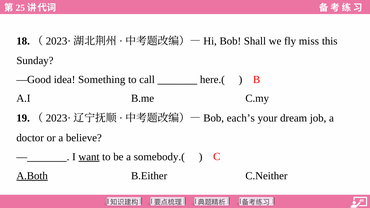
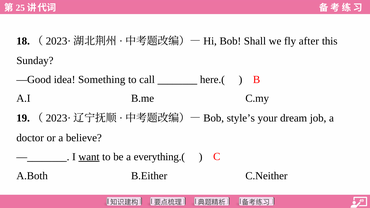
miss: miss -> after (309, 41)
each’s: each’s -> style’s (241, 118)
somebody.(: somebody.( -> everything.( (159, 157)
A.Both underline: present -> none (32, 176)
